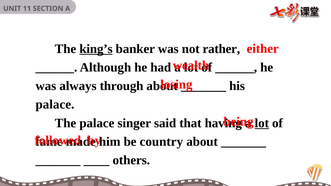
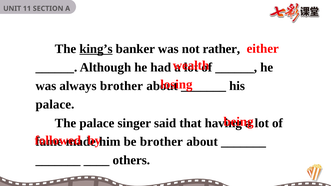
always through: through -> brother (121, 86)
lot underline: present -> none (262, 123)
be country: country -> brother (161, 142)
